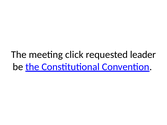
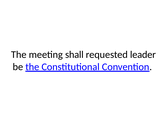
click: click -> shall (74, 55)
